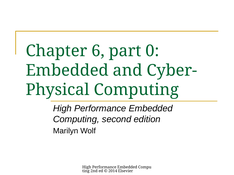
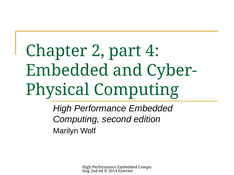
6: 6 -> 2 (98, 51)
0: 0 -> 4 (152, 51)
